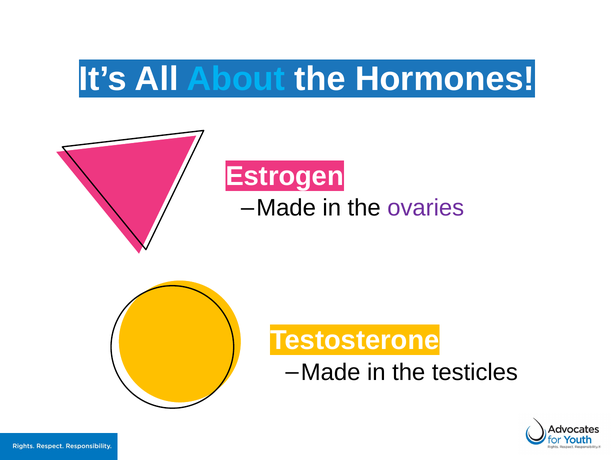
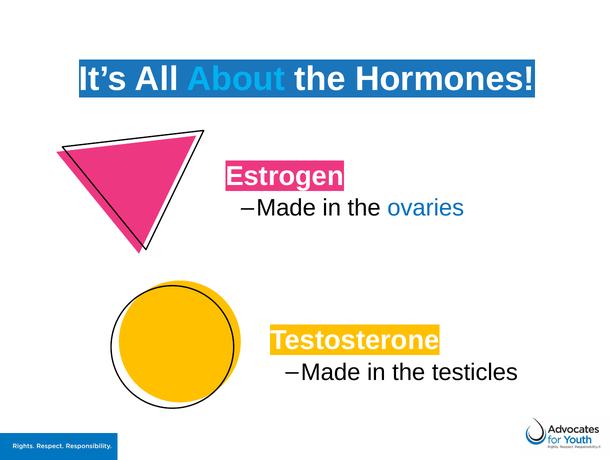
ovaries colour: purple -> blue (426, 208)
